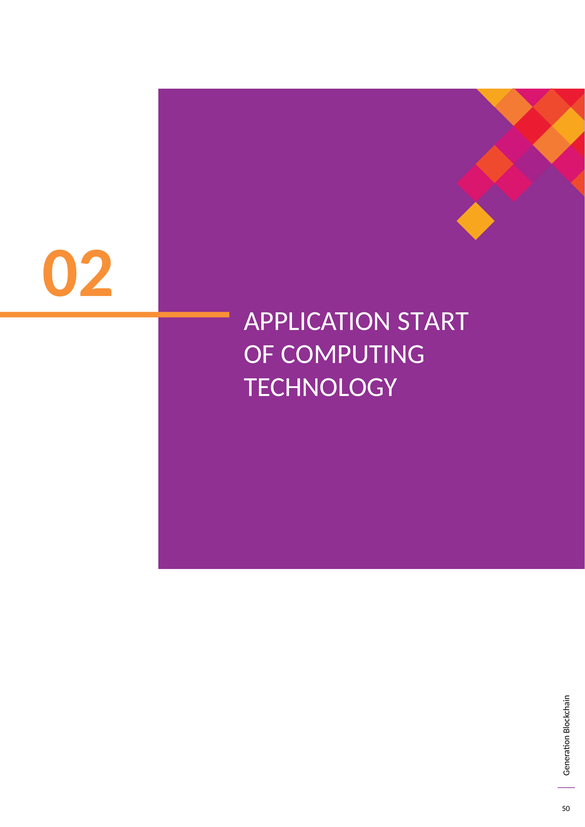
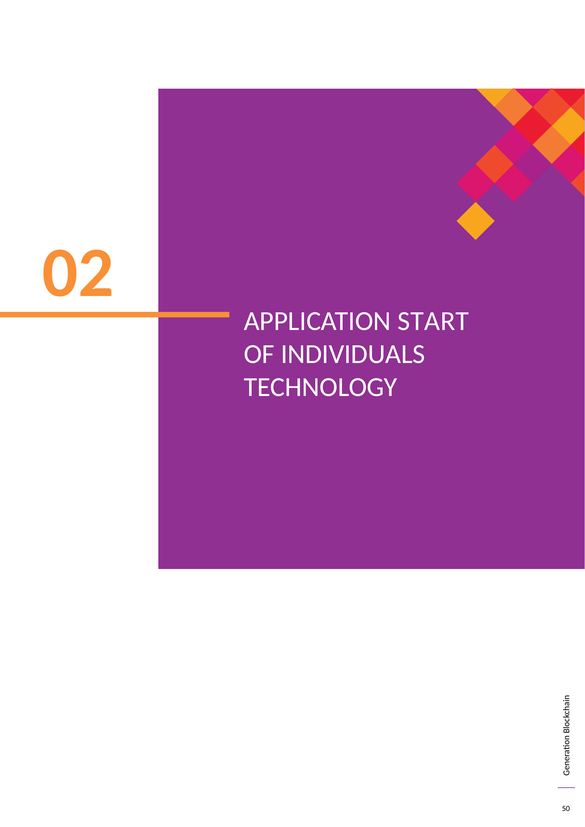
COMPUTING: COMPUTING -> INDIVIDUALS (353, 354)
